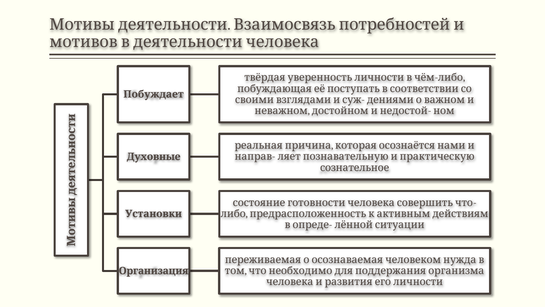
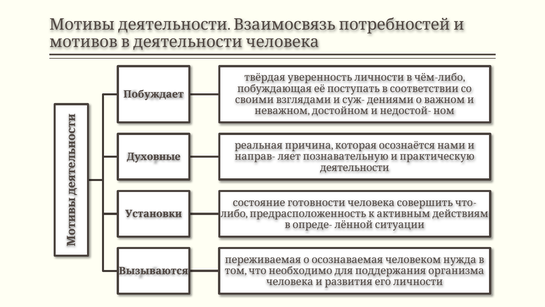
сознательное: сознательное -> деятельности (355, 167)
Организация: Организация -> Вызываются (153, 270)
